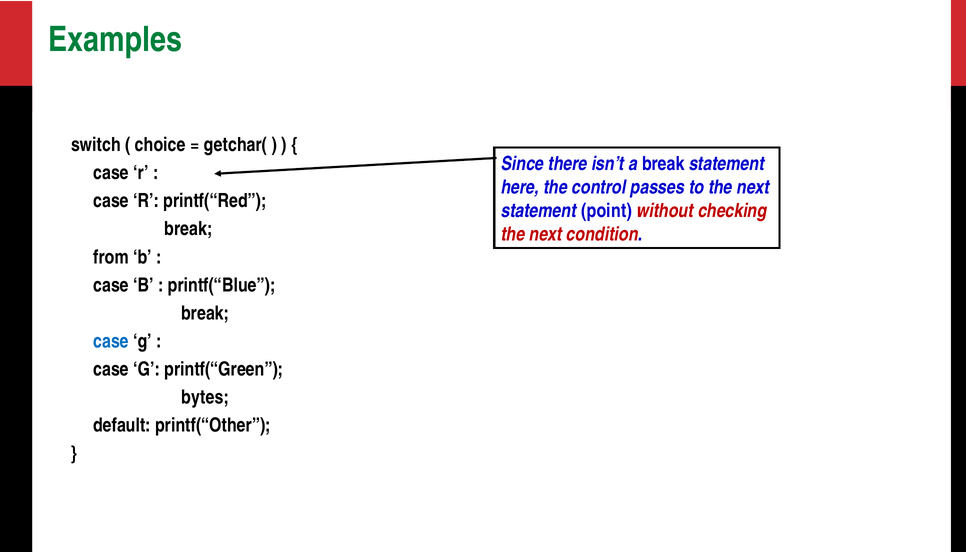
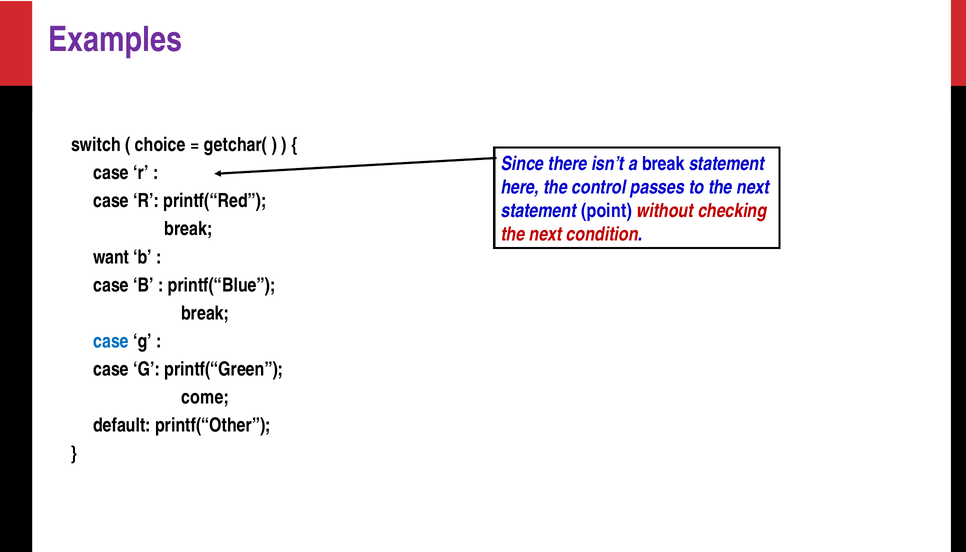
Examples colour: green -> purple (115, 40)
from: from -> want (111, 257)
bytes: bytes -> come (205, 397)
